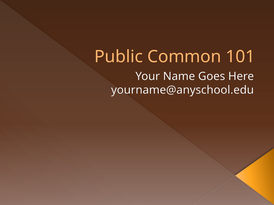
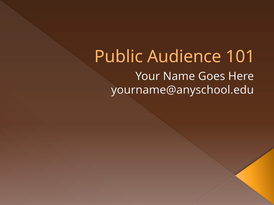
Common: Common -> Audience (184, 57)
